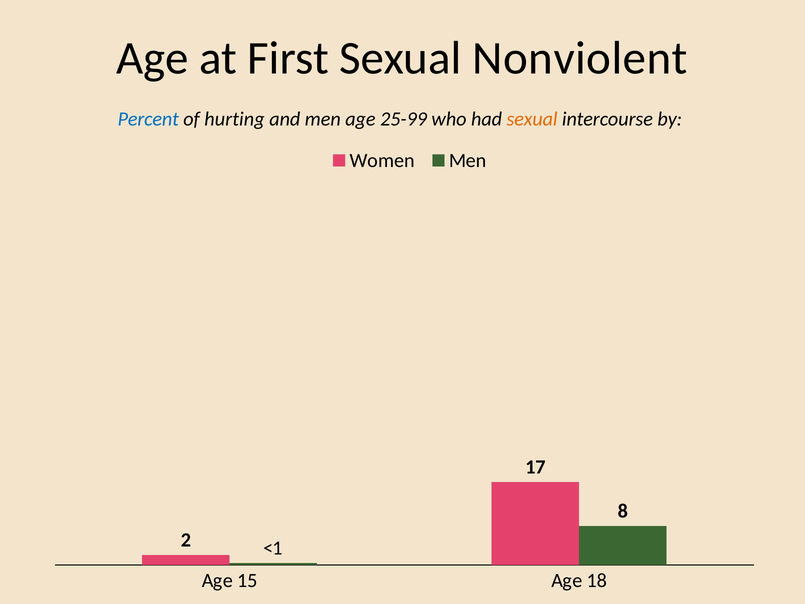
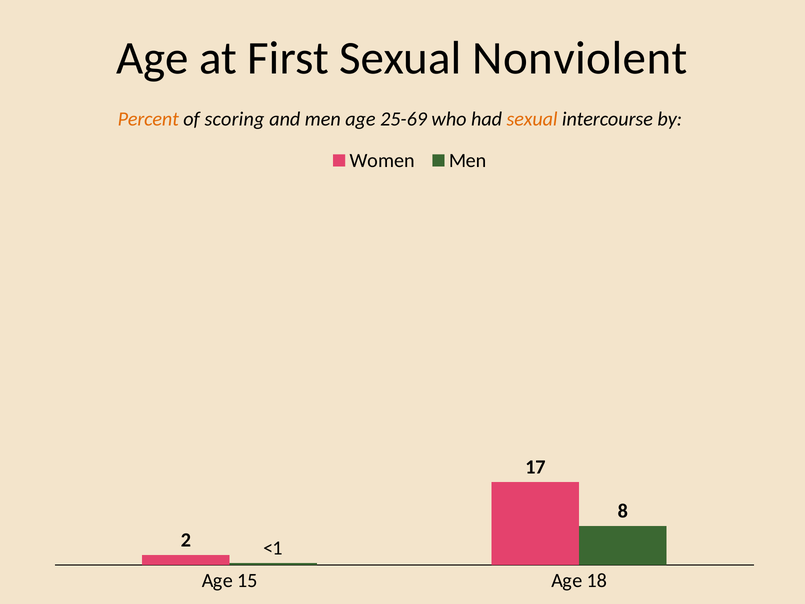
Percent colour: blue -> orange (148, 119)
hurting: hurting -> scoring (234, 119)
25-99: 25-99 -> 25-69 (404, 119)
